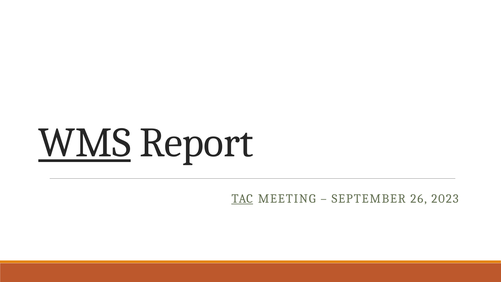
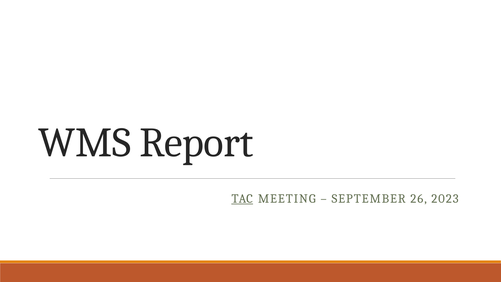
WMS underline: present -> none (85, 143)
